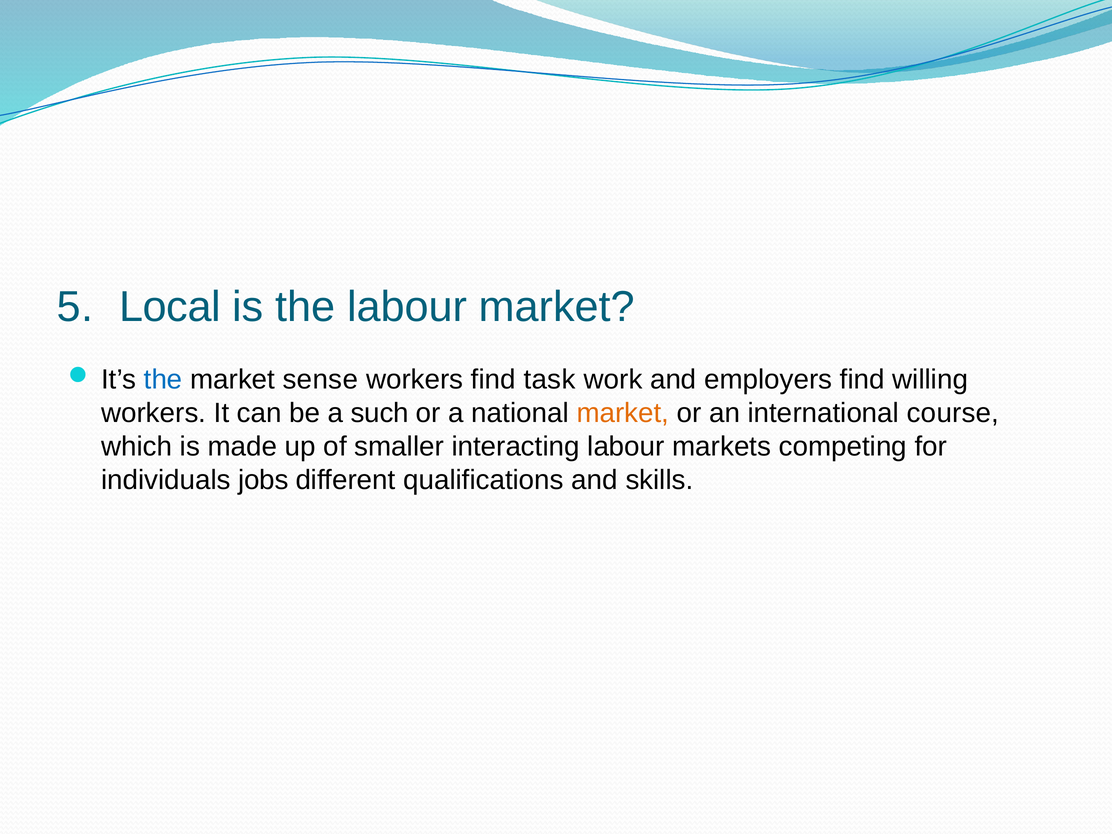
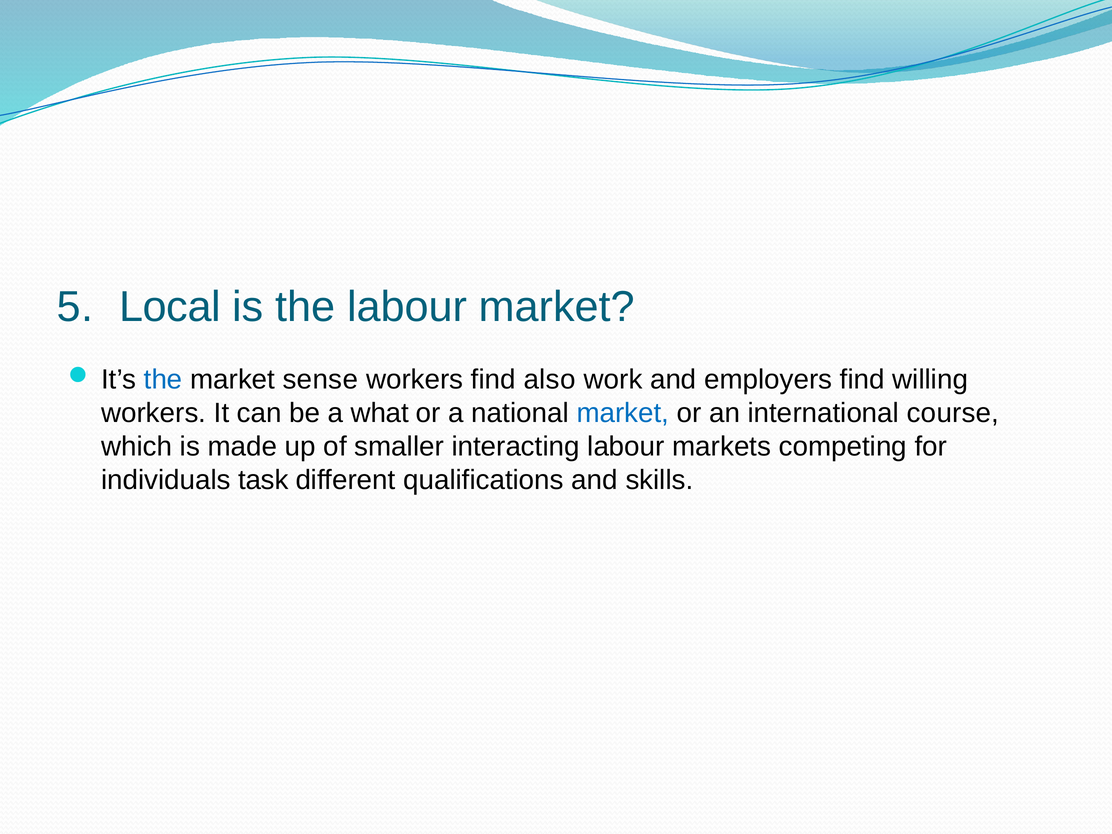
task: task -> also (550, 380)
such: such -> what (380, 413)
market colour: orange -> blue (623, 413)
jobs: jobs -> task (263, 480)
